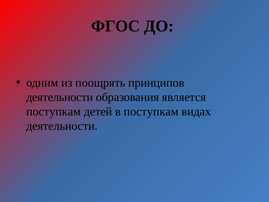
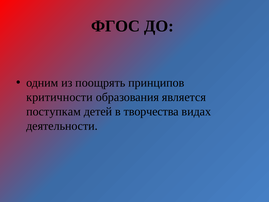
деятельности: деятельности -> критичности (60, 97)
в поступкам: поступкам -> творчества (151, 111)
